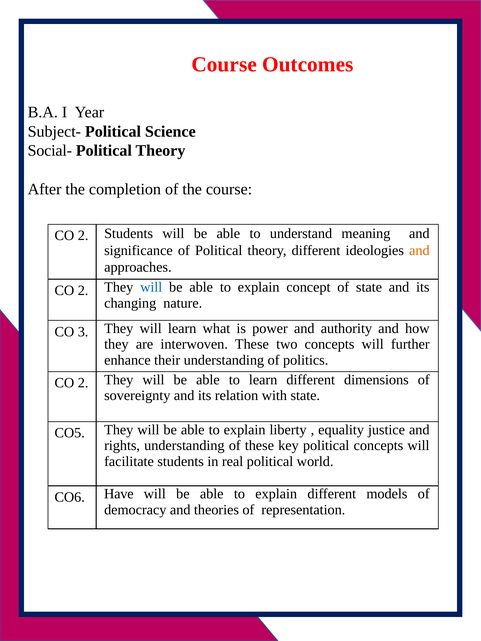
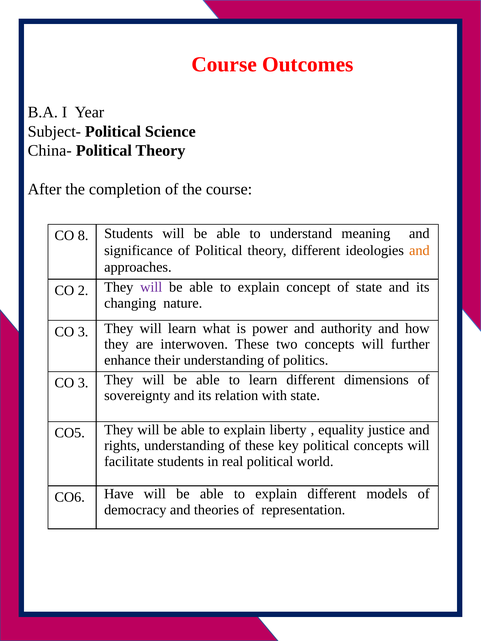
Social-: Social- -> China- (50, 151)
2: 2 -> 8 (83, 236)
will colour: blue -> purple (151, 287)
2: 2 -> 3 (83, 383)
